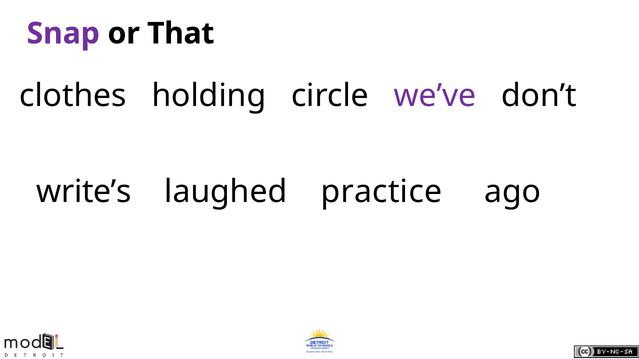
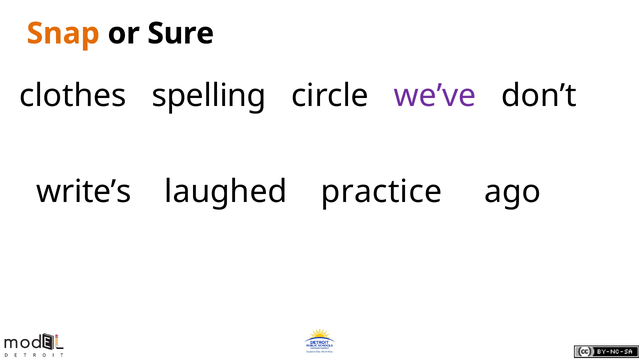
Snap colour: purple -> orange (63, 33)
That: That -> Sure (181, 33)
holding: holding -> spelling (209, 96)
